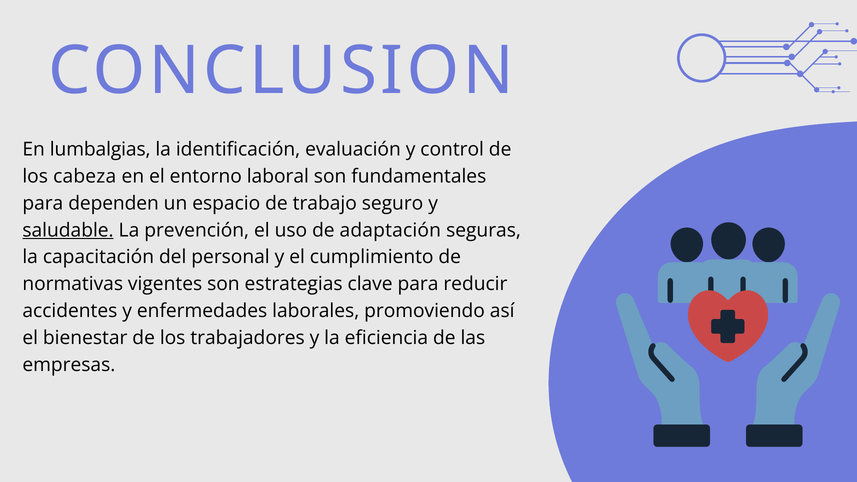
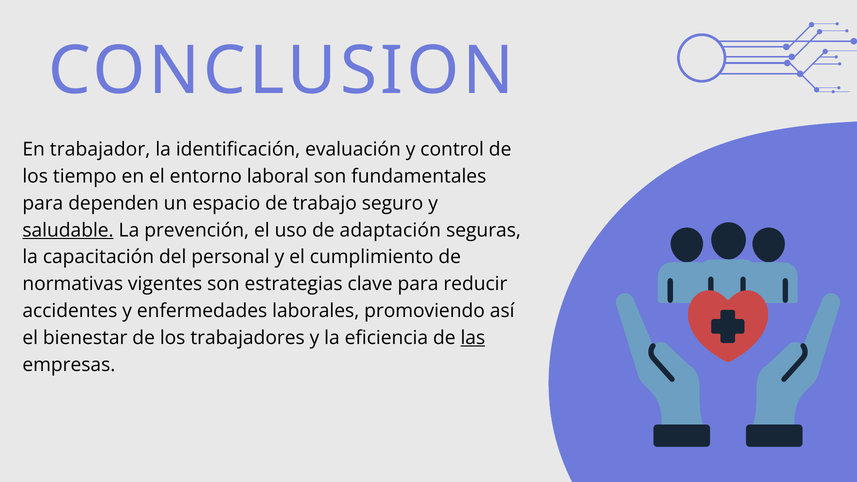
lumbalgias: lumbalgias -> trabajador (100, 149)
cabeza: cabeza -> tiempo (85, 176)
las underline: none -> present (473, 338)
